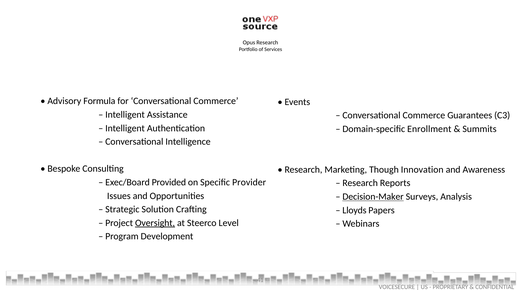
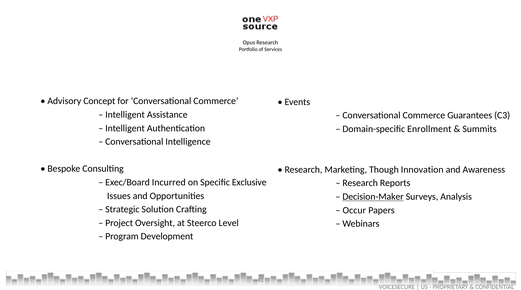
Formula: Formula -> Concept (99, 101)
Provided: Provided -> Incurred (169, 182)
Provider: Provider -> Exclusive (249, 182)
Lloyds: Lloyds -> Occur (354, 210)
Oversight underline: present -> none (155, 222)
